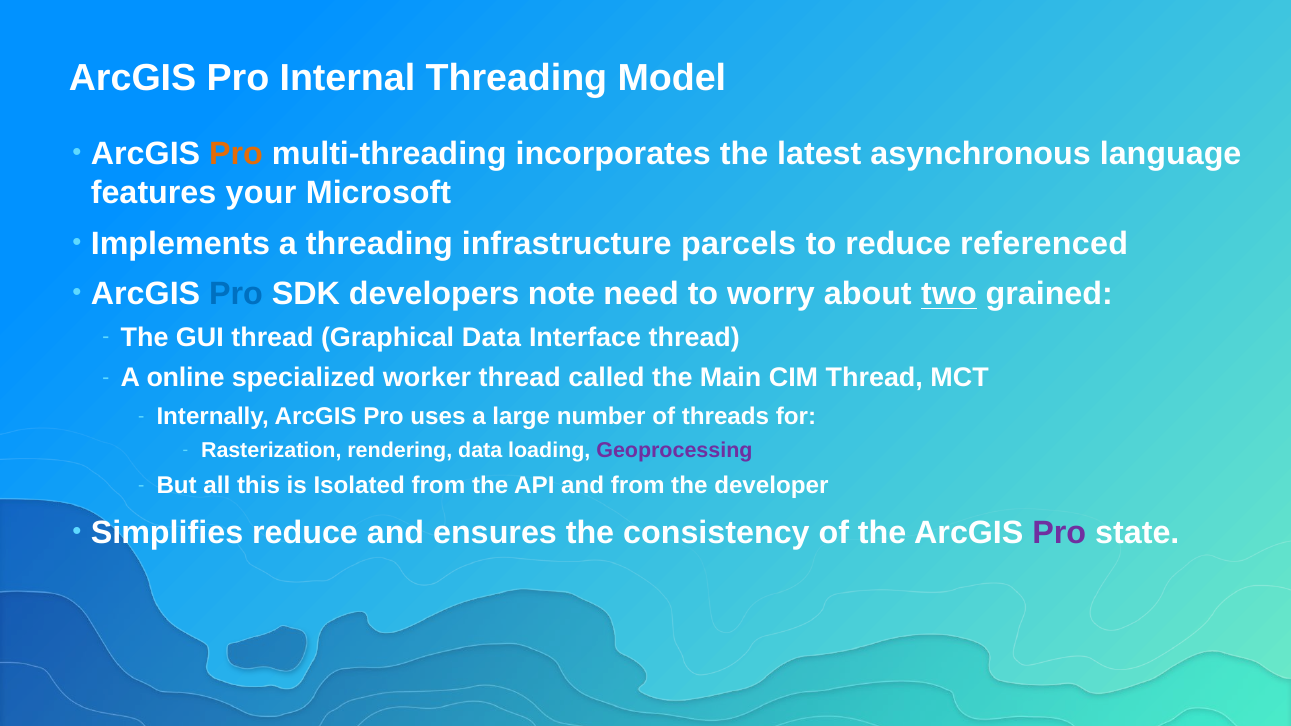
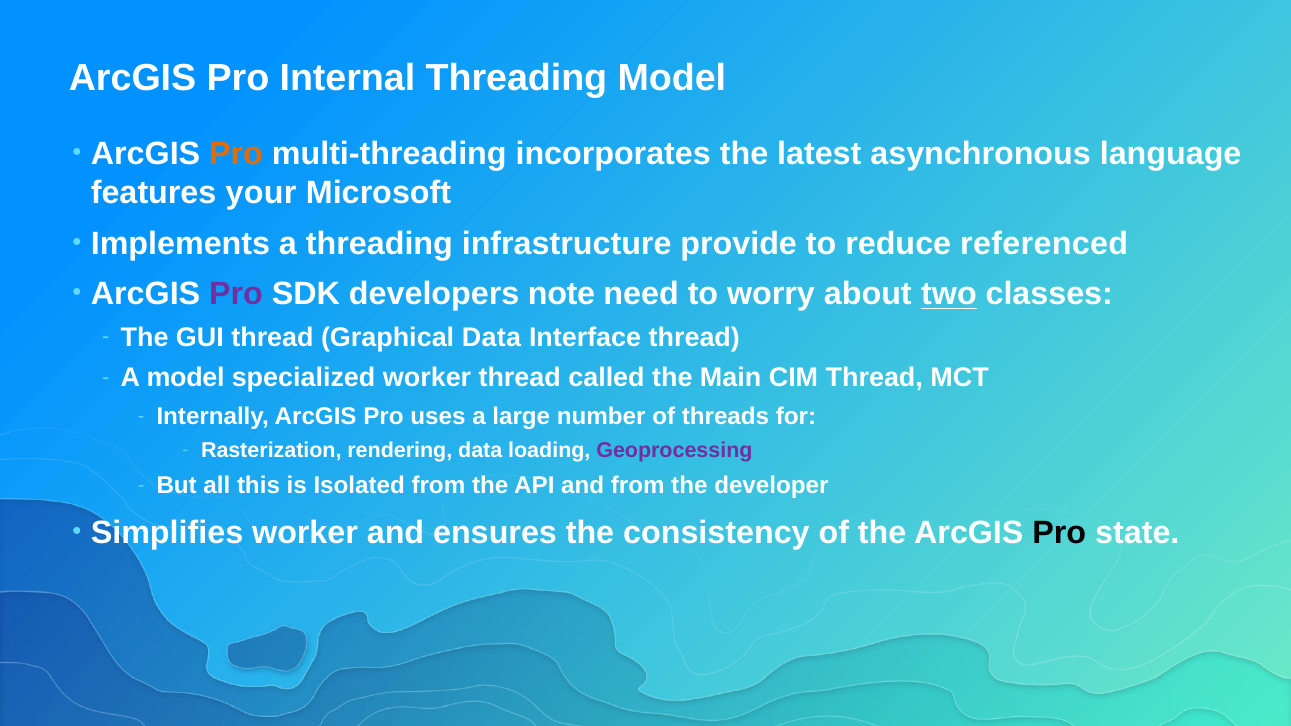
parcels: parcels -> provide (739, 244)
Pro colour: blue -> purple (236, 294)
grained: grained -> classes (1049, 294)
A online: online -> model (186, 378)
Simplifies reduce: reduce -> worker (305, 533)
Pro colour: purple -> black (1059, 533)
